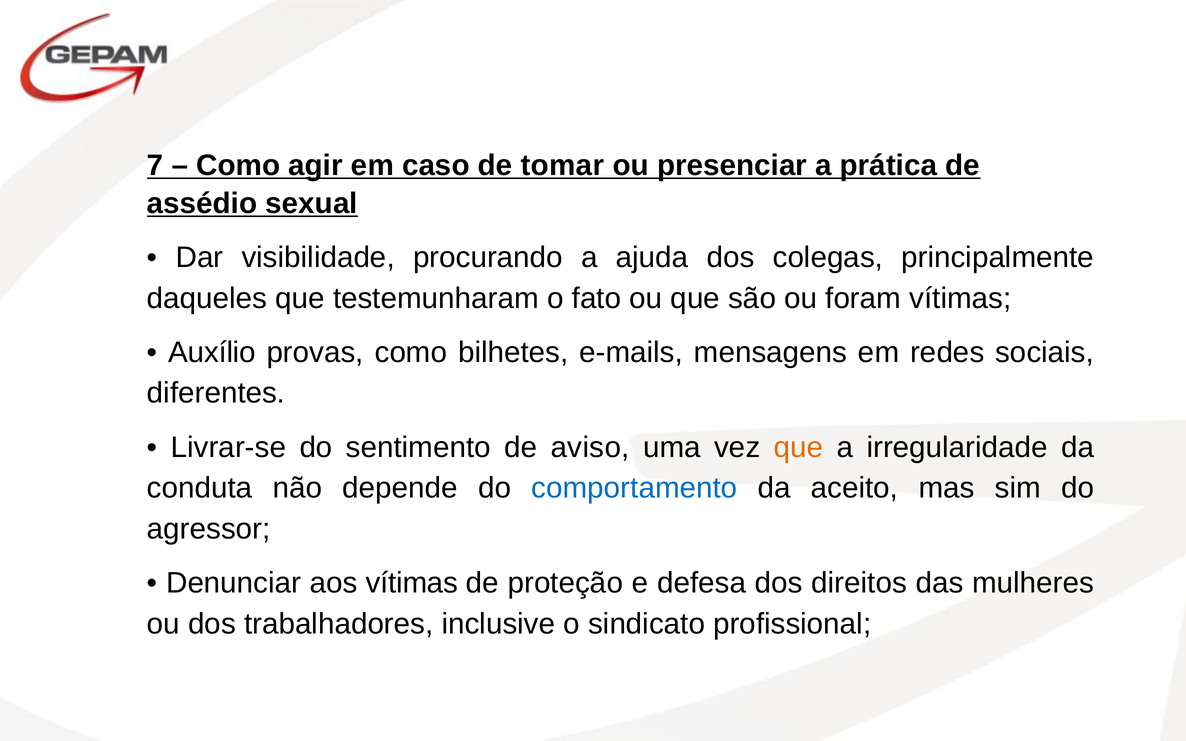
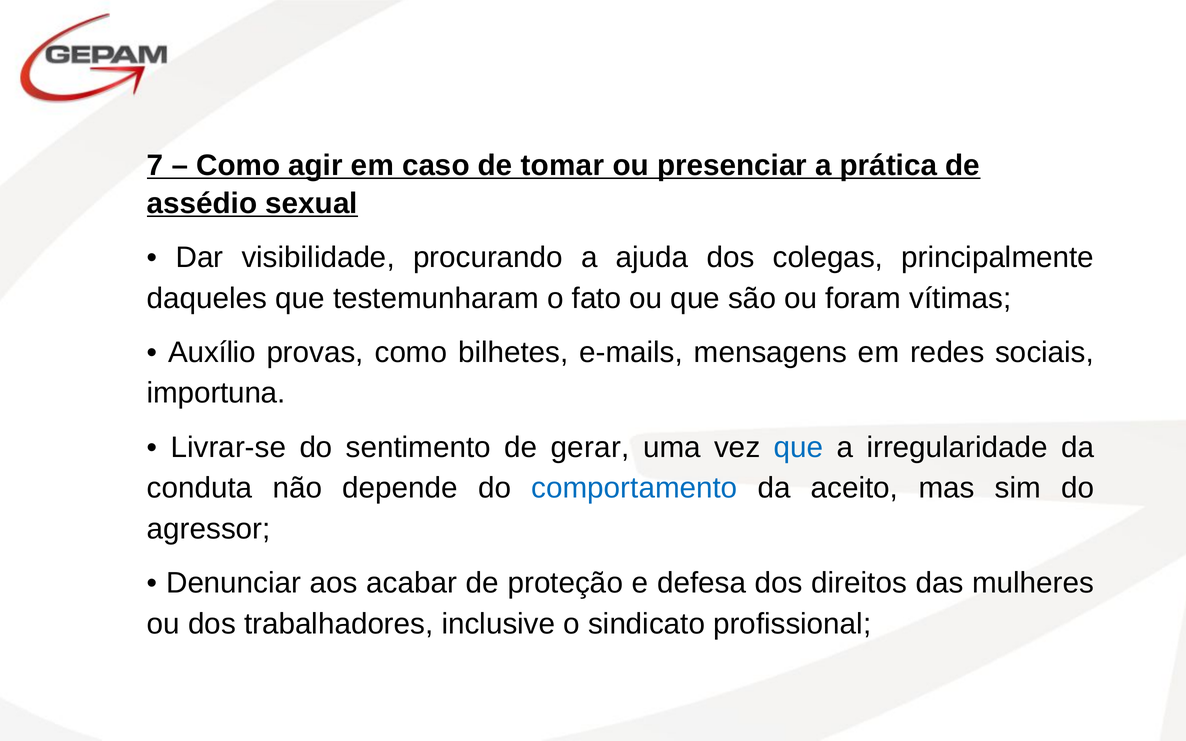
diferentes: diferentes -> importuna (216, 393)
aviso: aviso -> gerar (590, 447)
que colour: orange -> blue (799, 447)
aos vítimas: vítimas -> acabar (412, 583)
